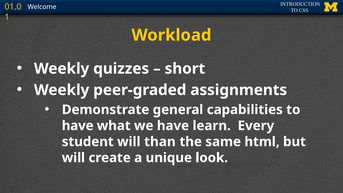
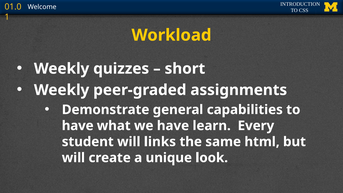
than: than -> links (160, 142)
